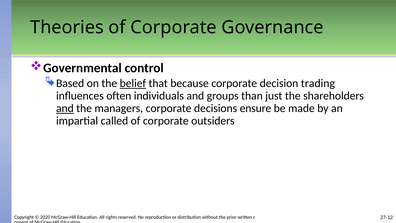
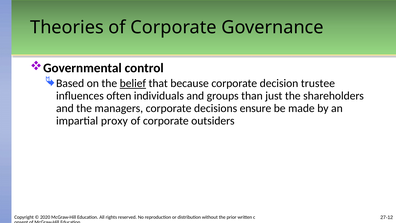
trading: trading -> trustee (318, 83)
and underline: present -> none (65, 108)
called: called -> proxy (114, 121)
